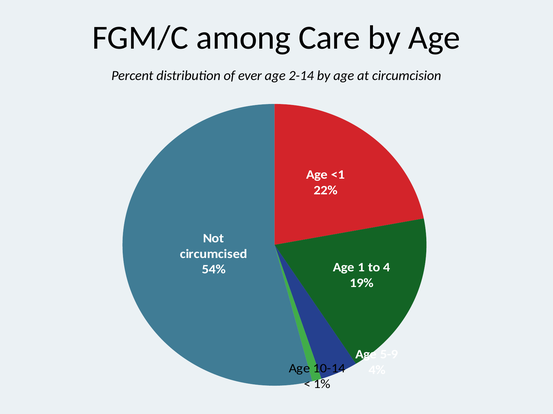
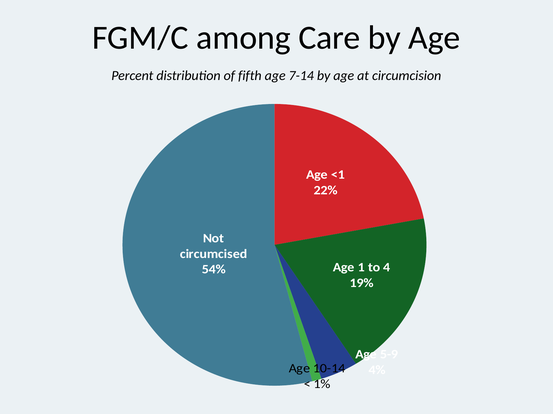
ever: ever -> fifth (250, 76)
2-14: 2-14 -> 7-14 (301, 76)
